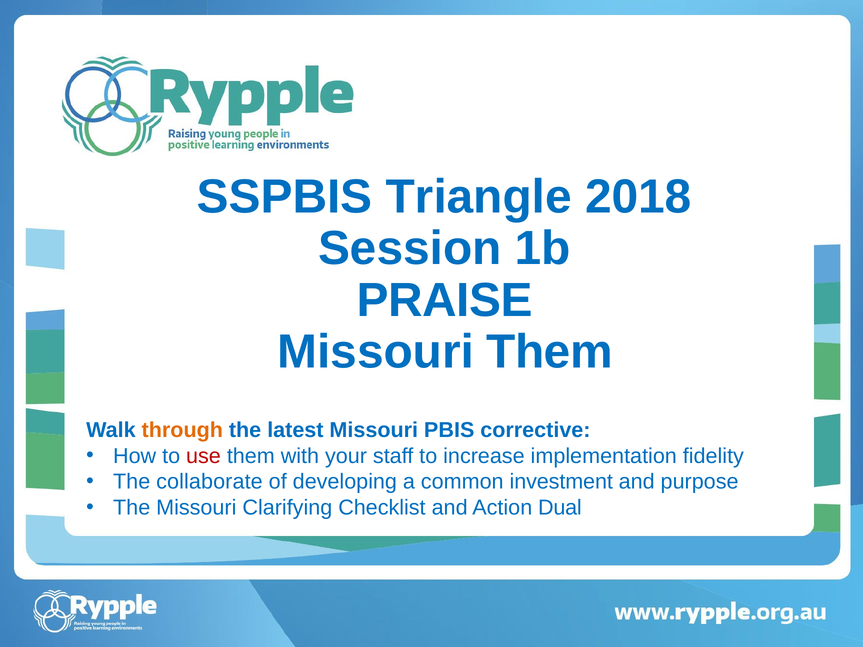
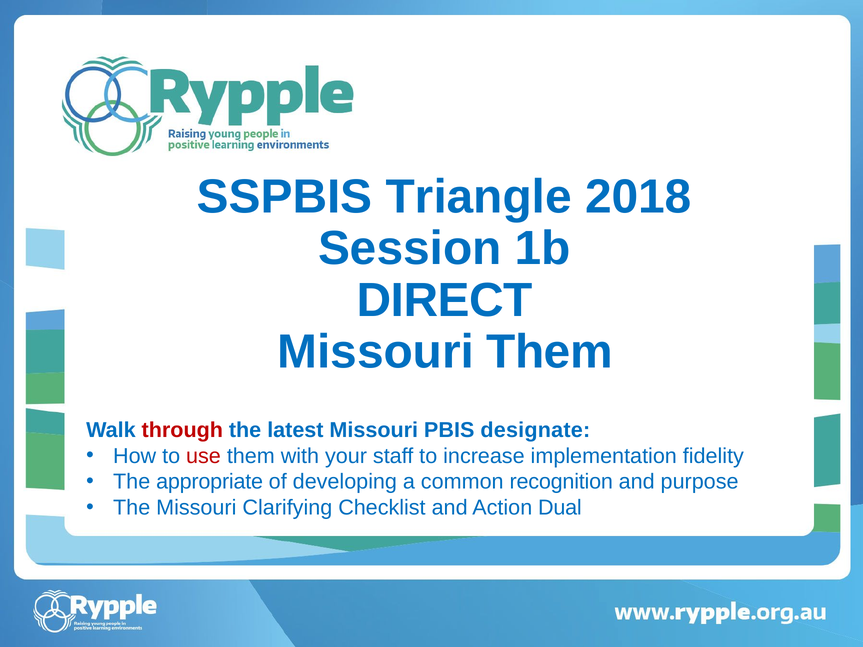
PRAISE: PRAISE -> DIRECT (445, 301)
through colour: orange -> red (182, 430)
corrective: corrective -> designate (535, 430)
collaborate: collaborate -> appropriate (210, 482)
investment: investment -> recognition (561, 482)
